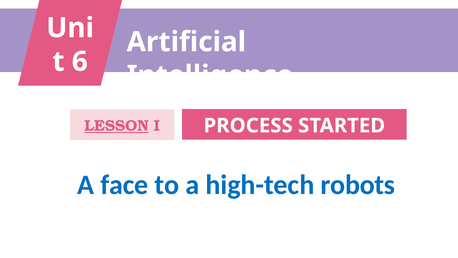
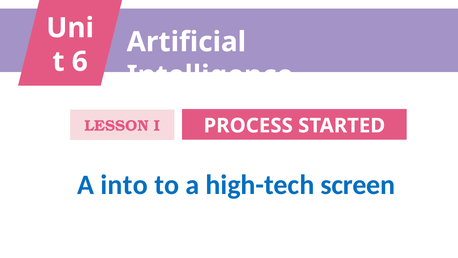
LESSON underline: present -> none (117, 126)
face: face -> into (124, 185)
robots: robots -> screen (358, 185)
